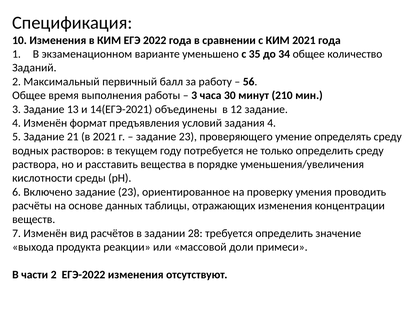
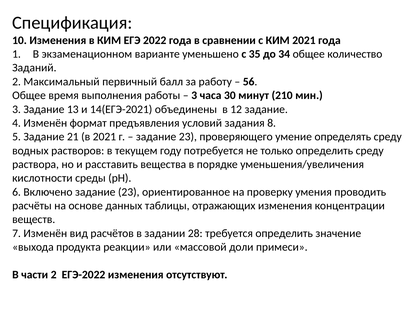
задания 4: 4 -> 8 (272, 123)
